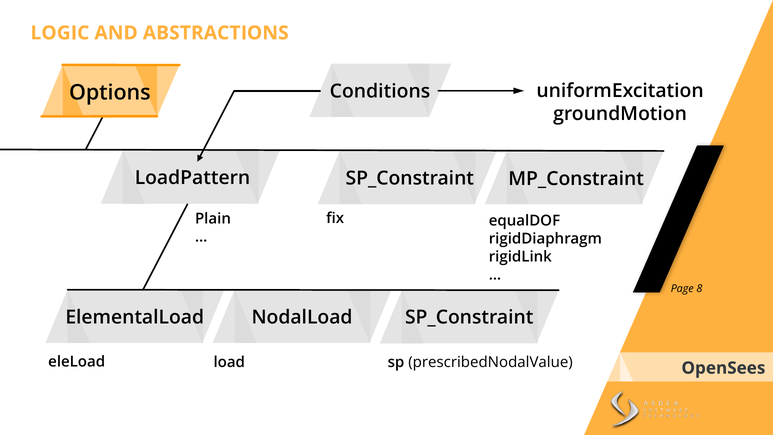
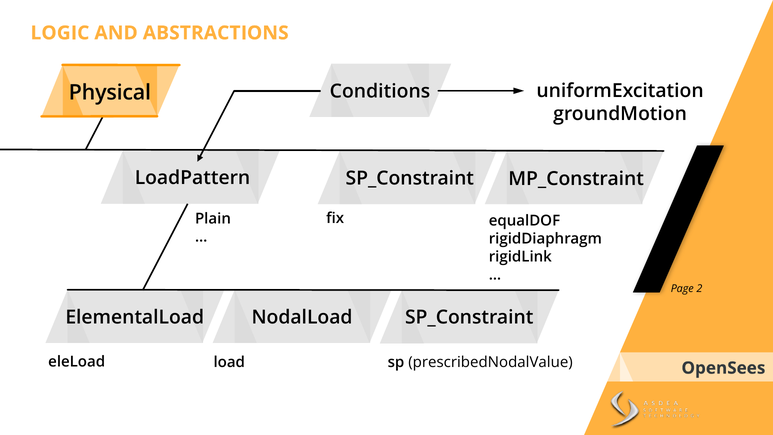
Options: Options -> Physical (110, 93)
8: 8 -> 2 (699, 289)
